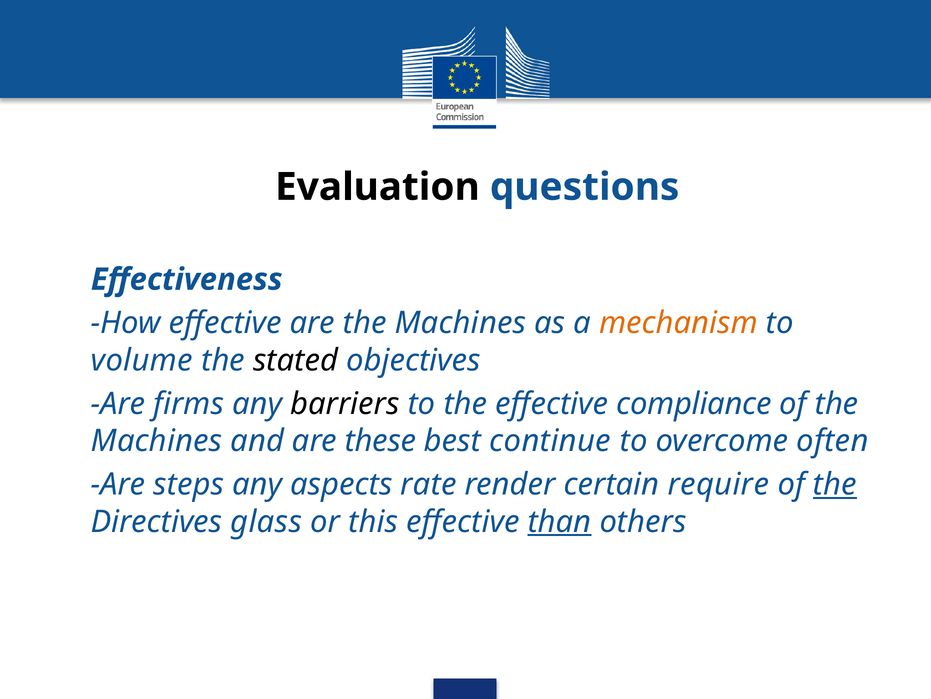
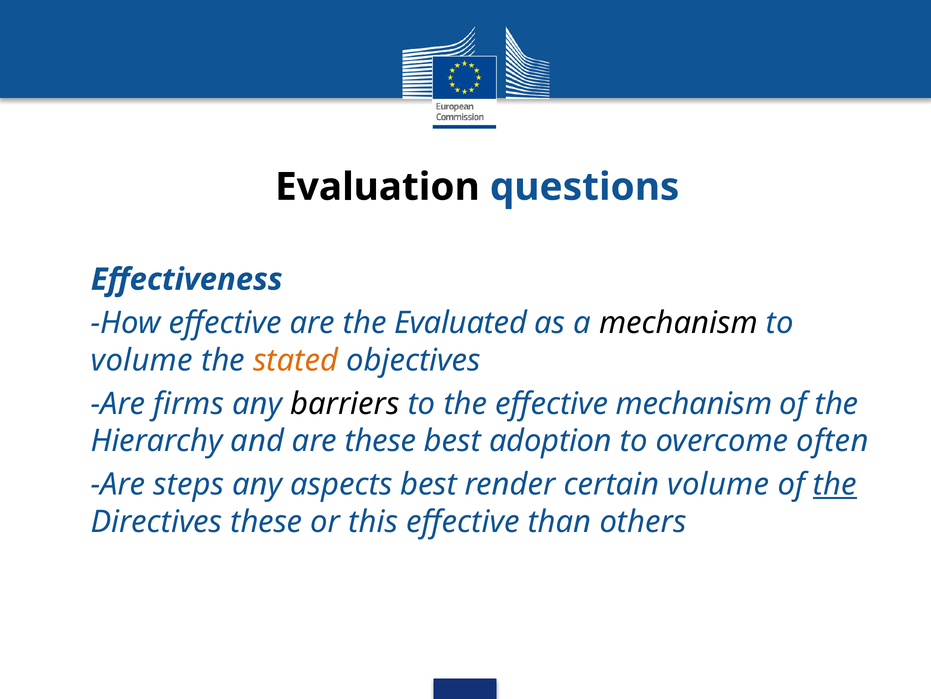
are the Machines: Machines -> Evaluated (461, 323)
mechanism colour: orange -> black (678, 323)
stated colour: black -> orange (296, 360)
effective compliance: compliance -> mechanism (694, 403)
Machines: Machines -> Hierarchy (157, 441)
continue: continue -> adoption (551, 441)
aspects rate: rate -> best (429, 484)
certain require: require -> volume (718, 484)
Directives glass: glass -> these (266, 521)
than underline: present -> none (560, 521)
